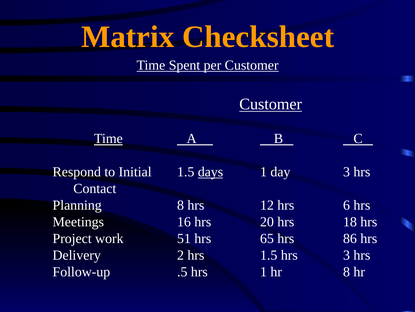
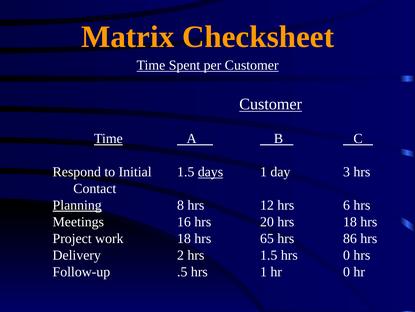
Planning underline: none -> present (77, 205)
work 51: 51 -> 18 (184, 238)
hrs 3: 3 -> 0 (347, 255)
hr 8: 8 -> 0 (347, 271)
